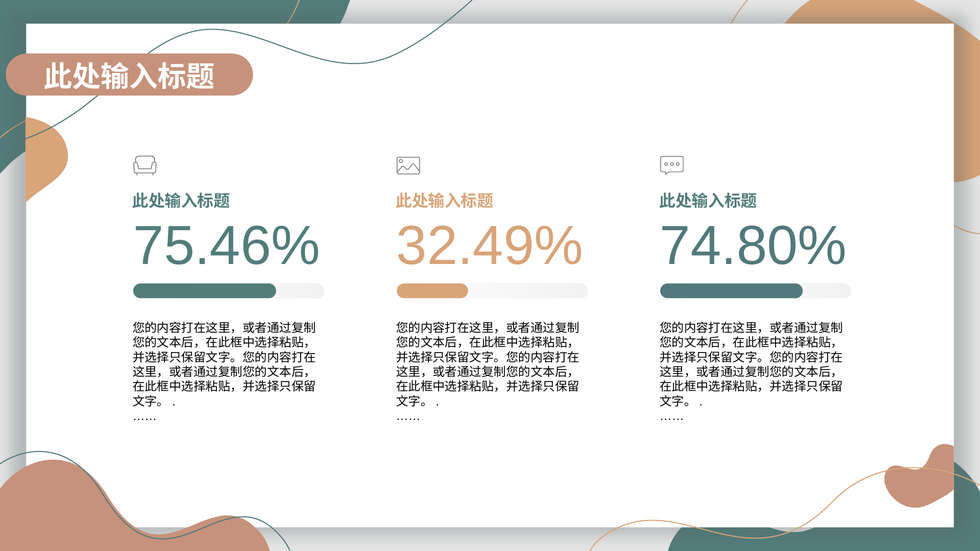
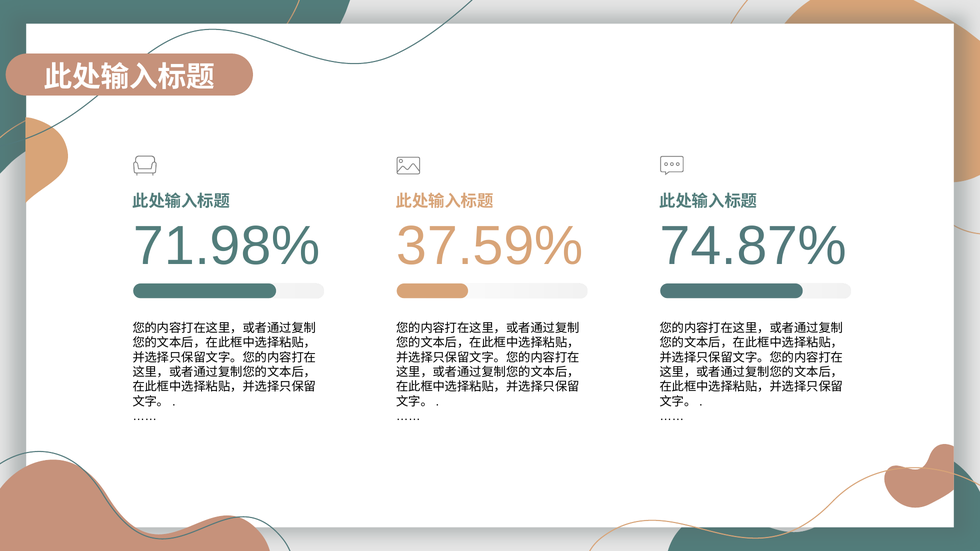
75.46%: 75.46% -> 71.98% (227, 246)
32.49%: 32.49% -> 37.59% (490, 246)
74.80%: 74.80% -> 74.87% (753, 246)
